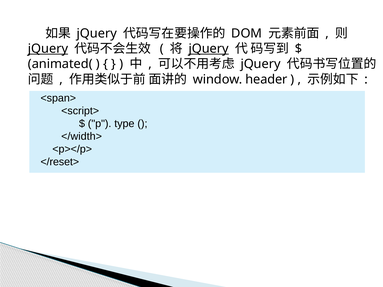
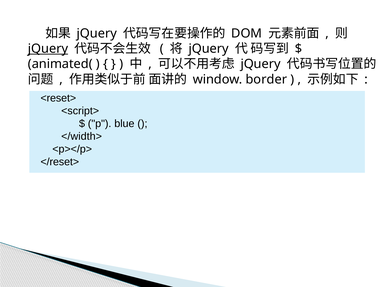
jQuery underline: present -> none (209, 49)
header: header -> border (266, 79)
<span>: <span> -> <reset> (58, 98)
type: type -> blue (124, 124)
